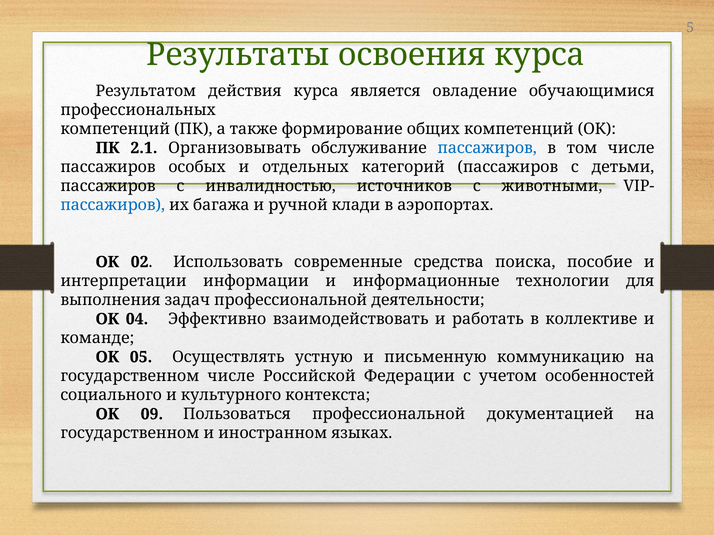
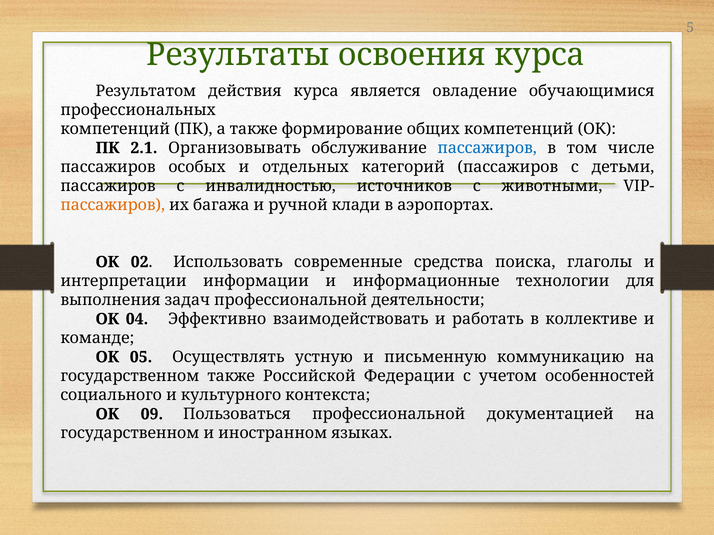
пассажиров colour: blue -> orange (113, 205)
пособие: пособие -> глаголы (600, 262)
государственном числе: числе -> также (231, 376)
